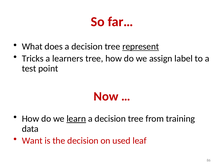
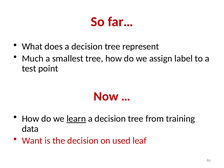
represent underline: present -> none (141, 47)
Tricks: Tricks -> Much (33, 58)
learners: learners -> smallest (68, 58)
